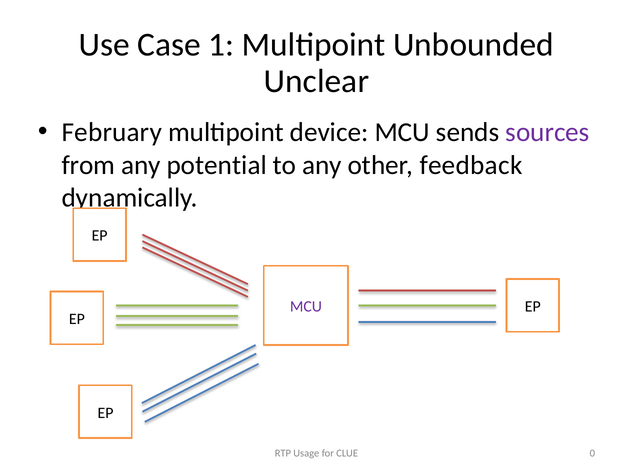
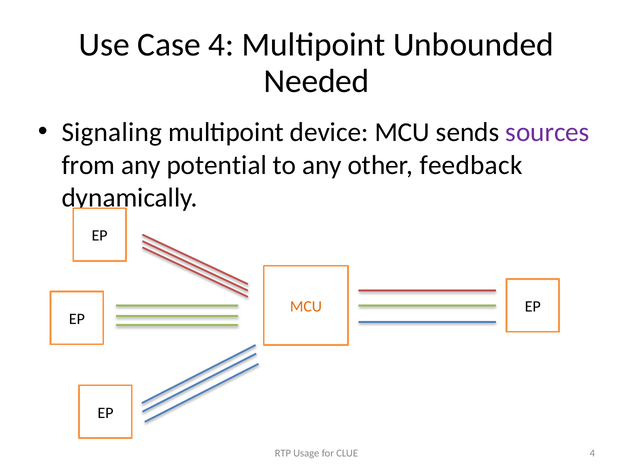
Case 1: 1 -> 4 (221, 45)
Unclear: Unclear -> Needed (317, 81)
February: February -> Signaling (112, 132)
MCU colour: purple -> orange (306, 306)
CLUE 0: 0 -> 4 (592, 453)
